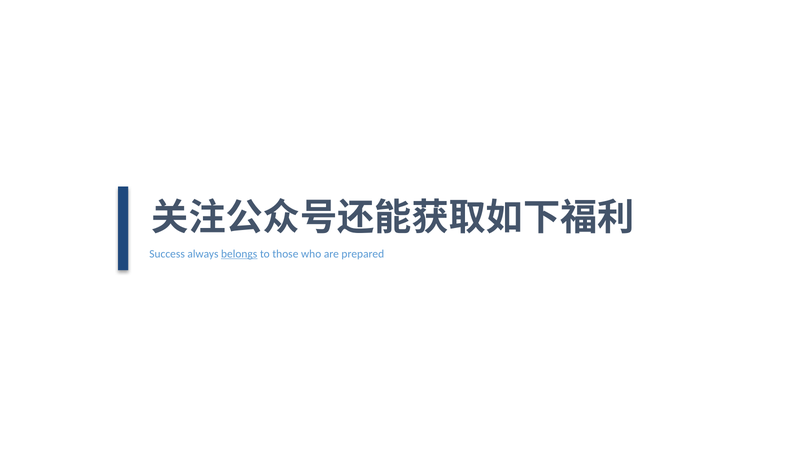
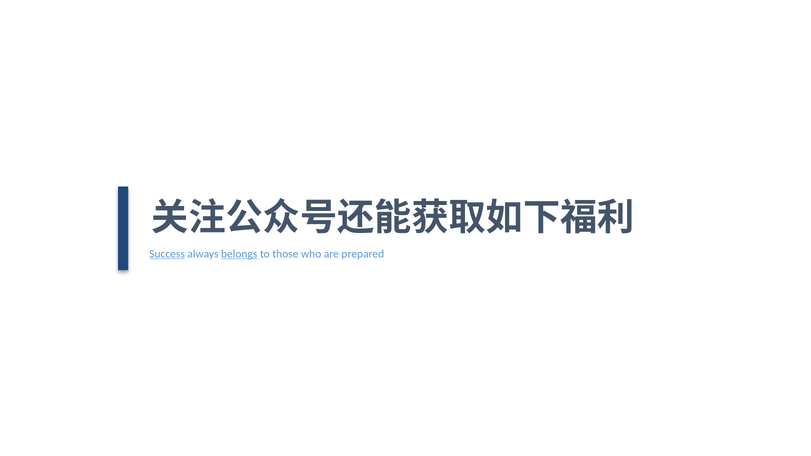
Success underline: none -> present (167, 254)
